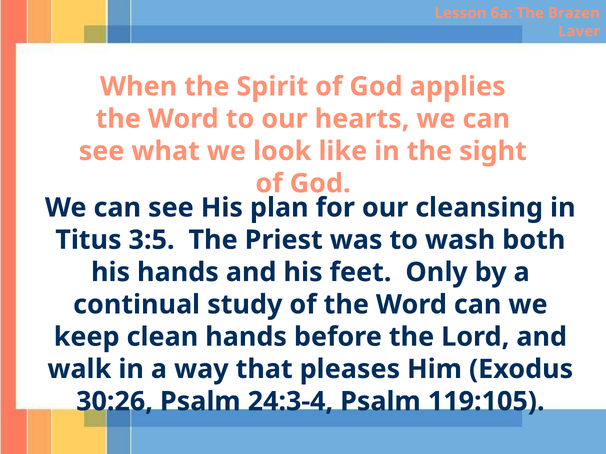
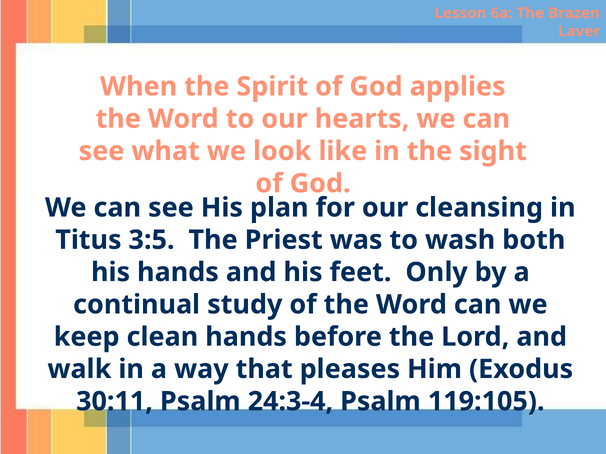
30:26: 30:26 -> 30:11 (115, 402)
